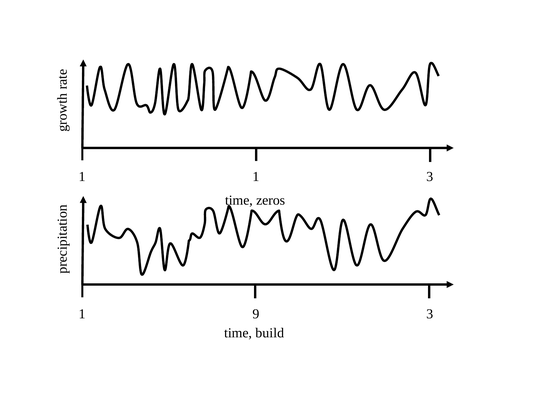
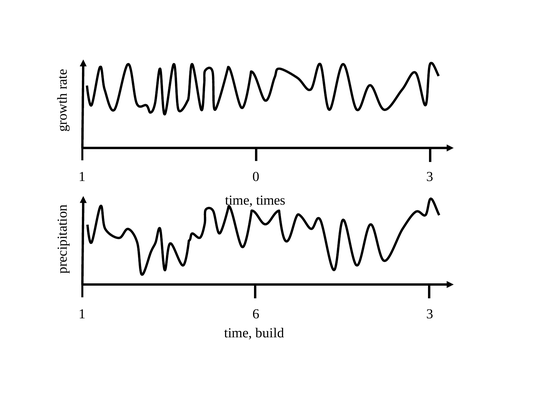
1 1: 1 -> 0 (256, 177)
zeros: zeros -> times (271, 200)
9: 9 -> 6 (256, 314)
